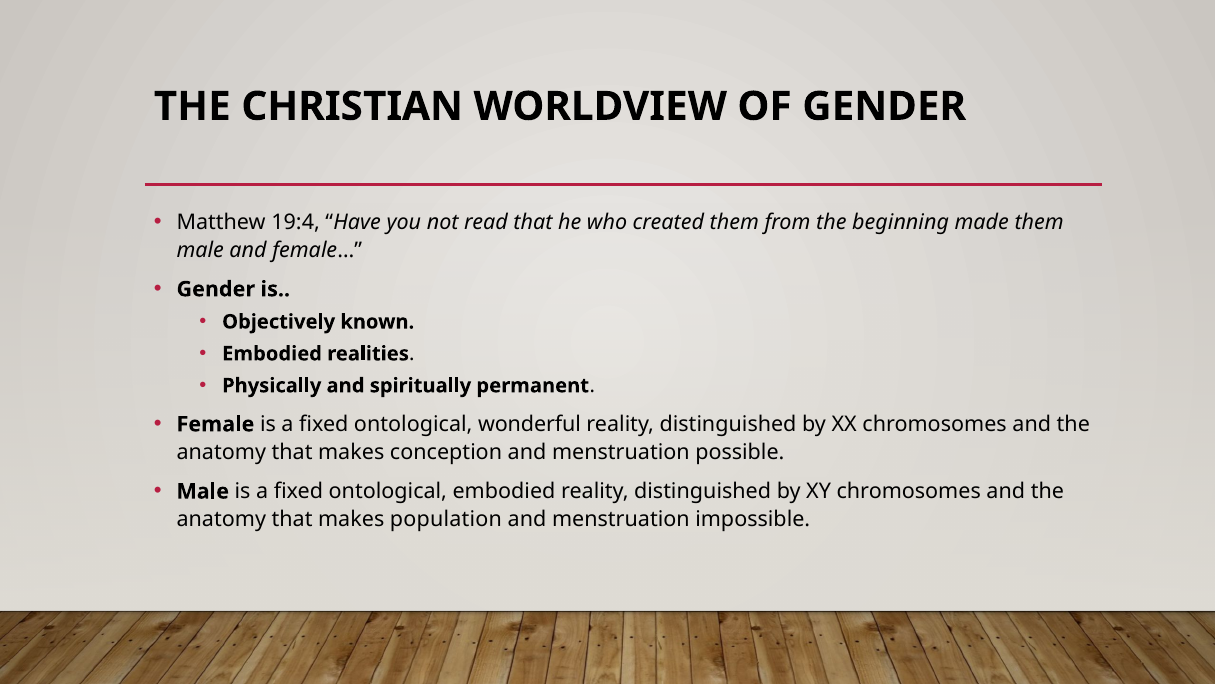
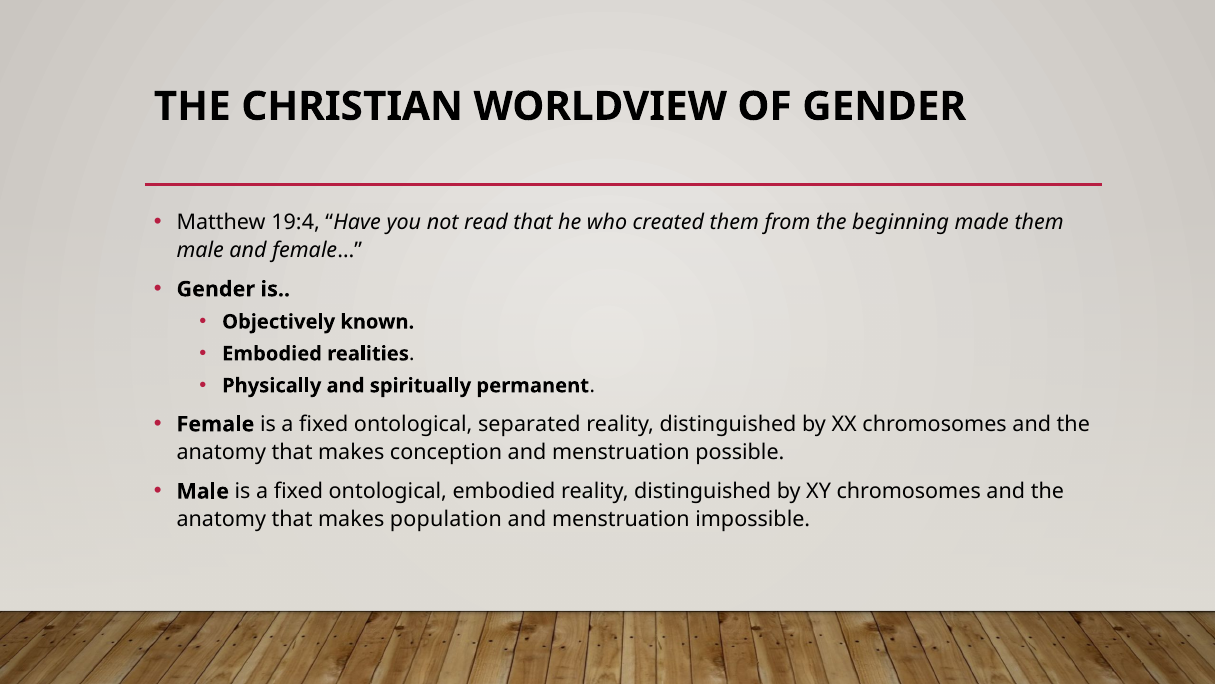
wonderful: wonderful -> separated (529, 424)
